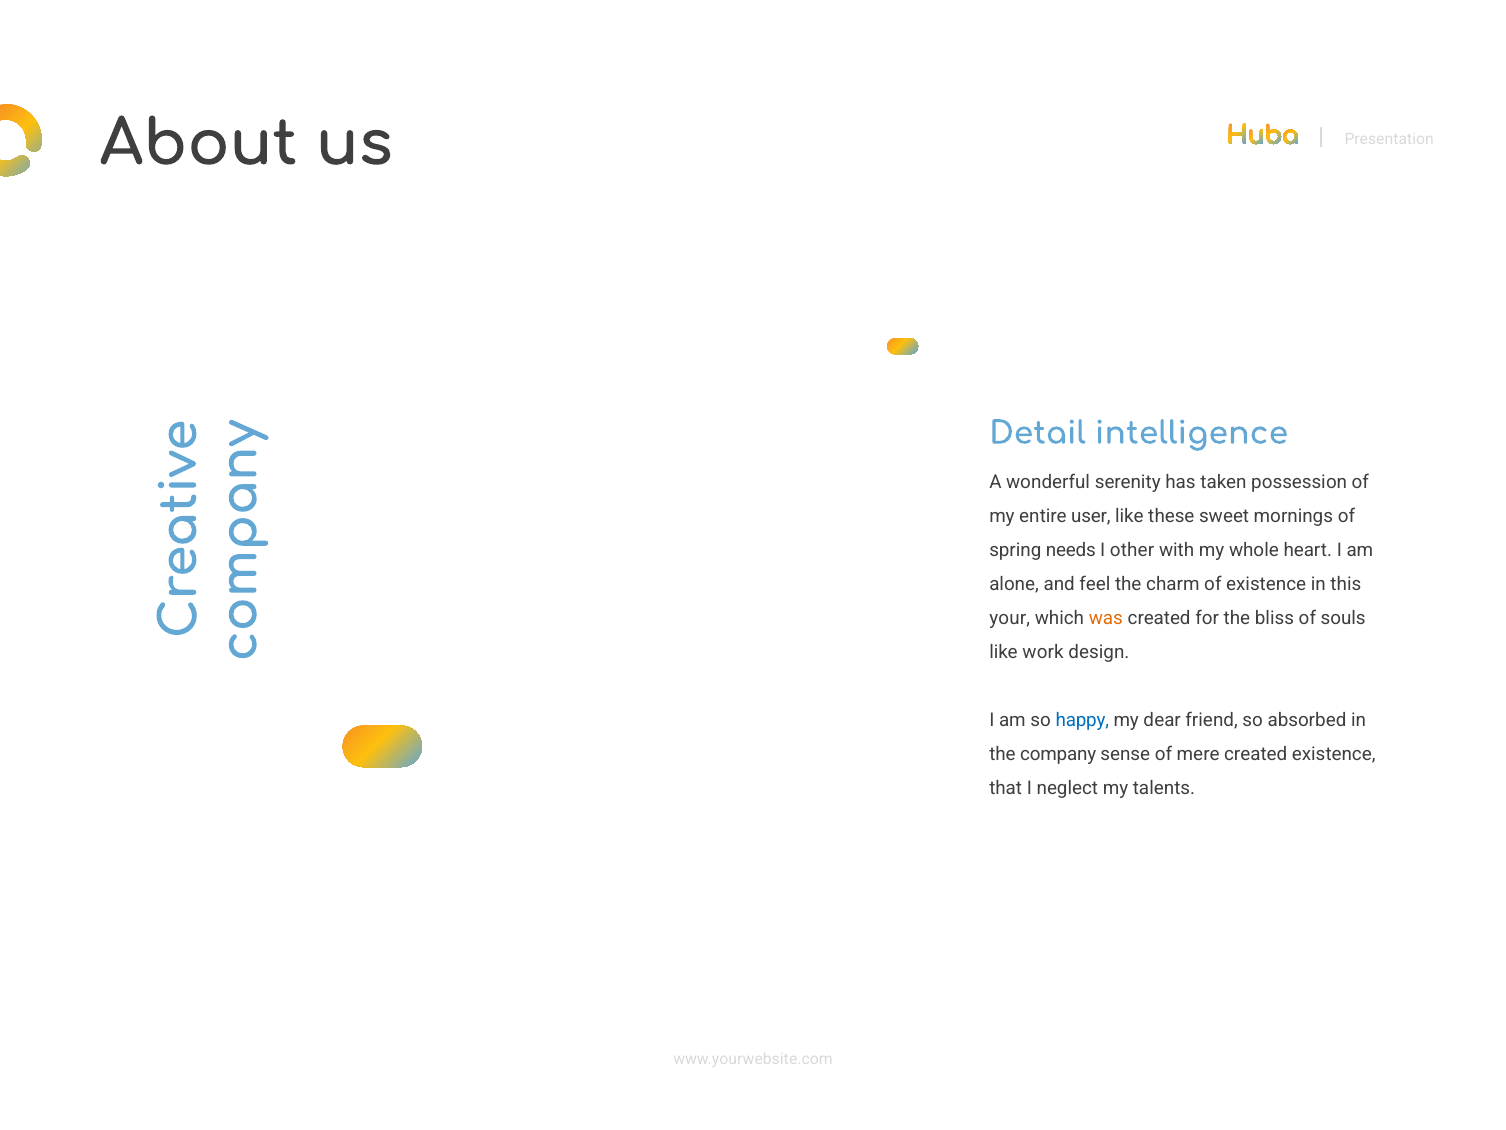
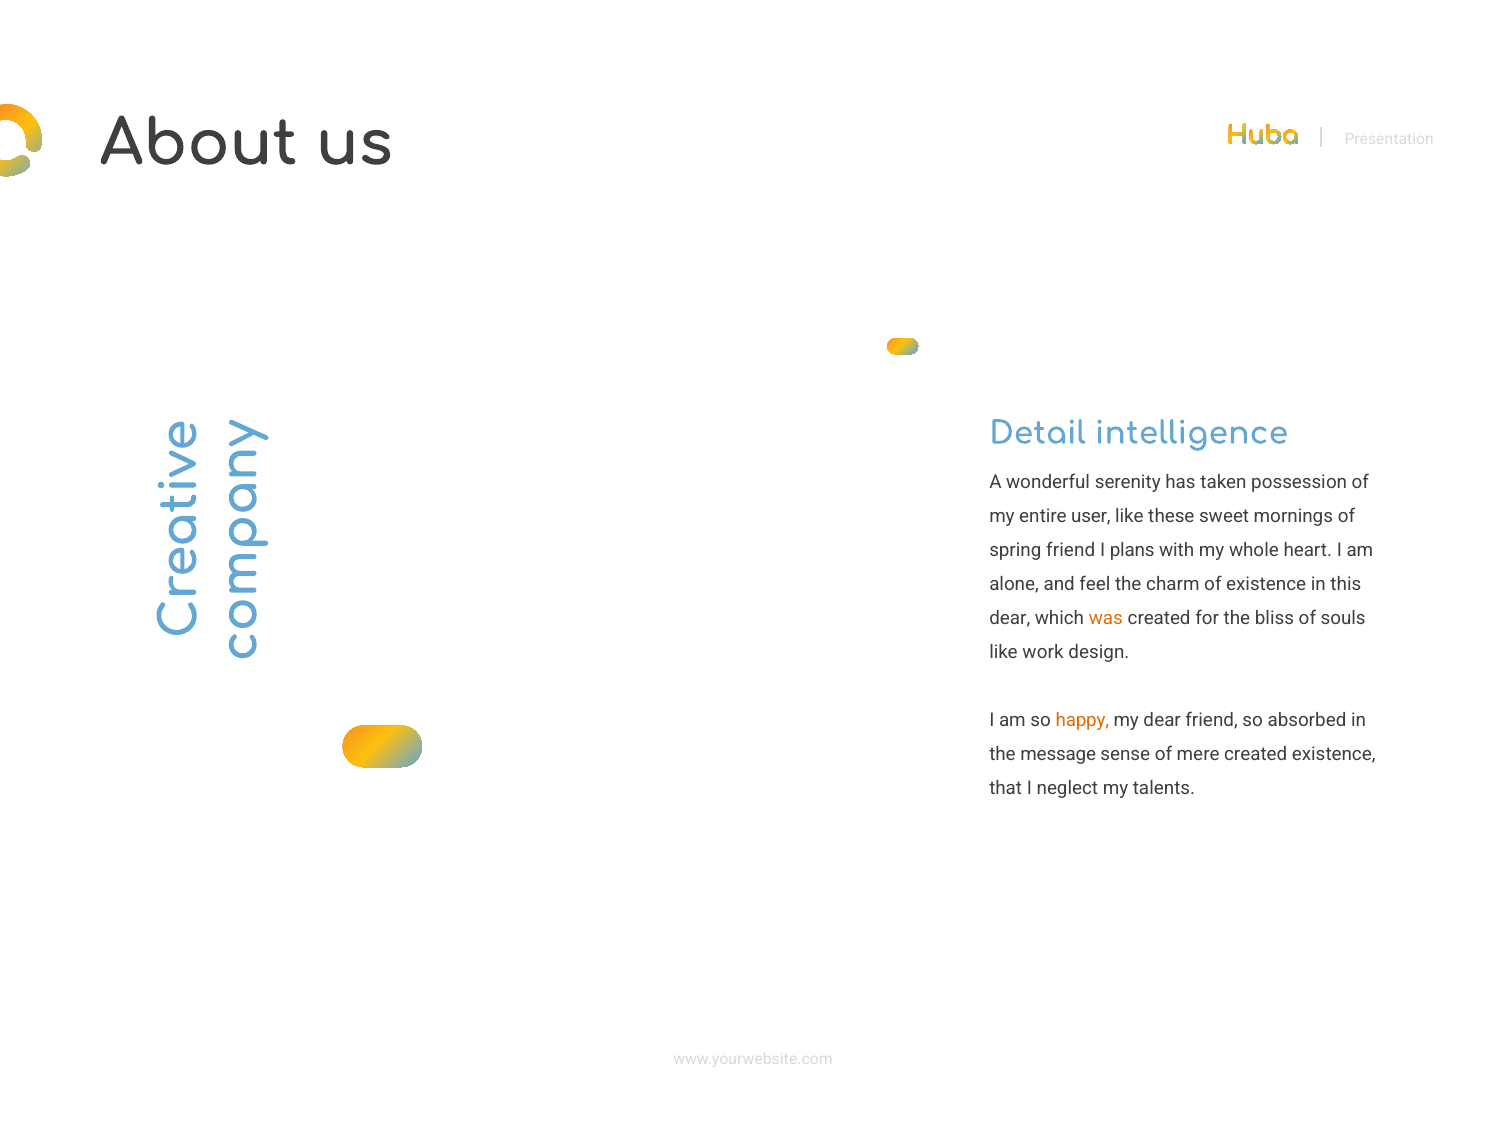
spring needs: needs -> friend (1071, 550)
other: other -> plans (1132, 550)
your: your -> dear (1010, 618)
happy colour: blue -> orange (1082, 720)
company: company -> message (1058, 754)
